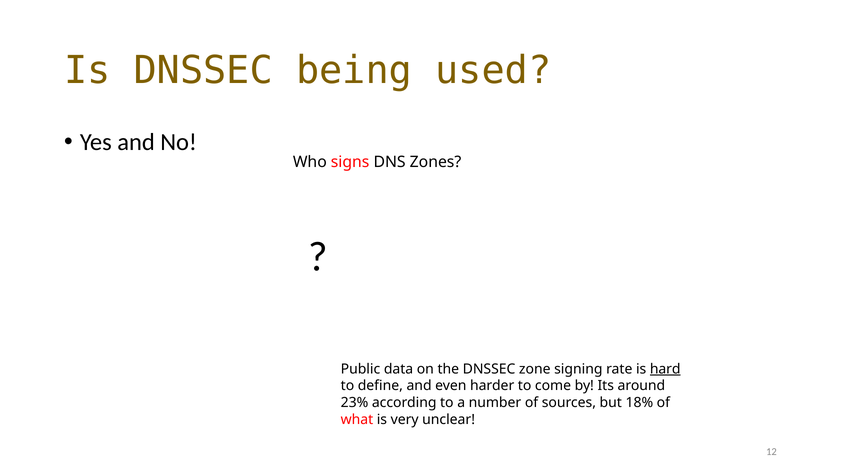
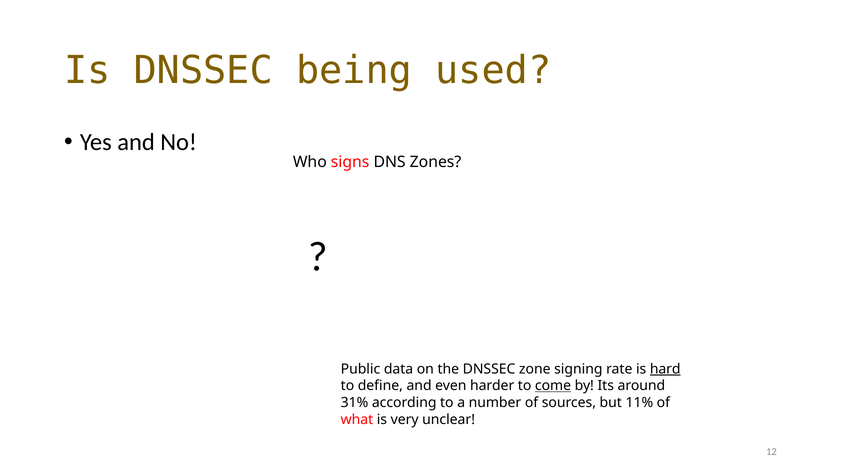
come underline: none -> present (553, 386)
23%: 23% -> 31% (355, 403)
18%: 18% -> 11% (639, 403)
